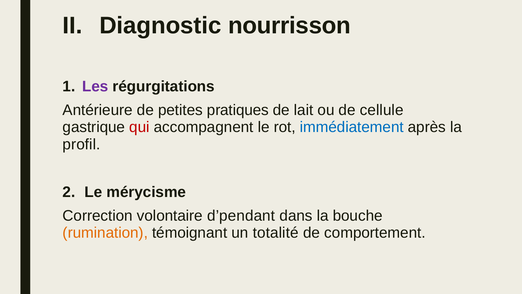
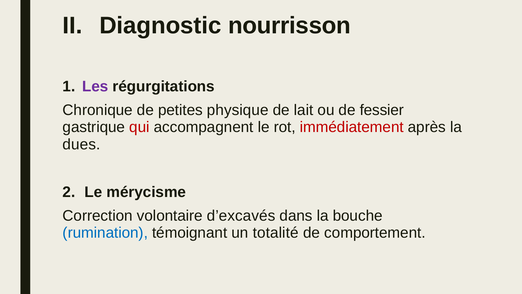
Antérieure: Antérieure -> Chronique (98, 110)
pratiques: pratiques -> physique (238, 110)
cellule: cellule -> fessier (382, 110)
immédiatement colour: blue -> red (352, 127)
profil: profil -> dues (82, 144)
d’pendant: d’pendant -> d’excavés (241, 215)
rumination colour: orange -> blue (105, 233)
